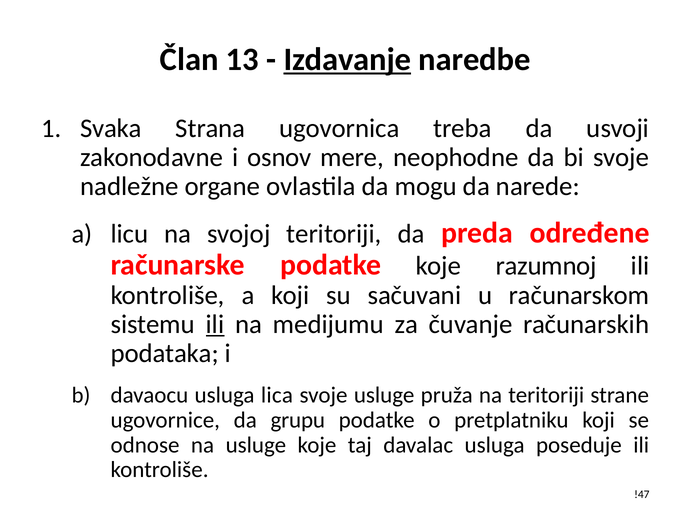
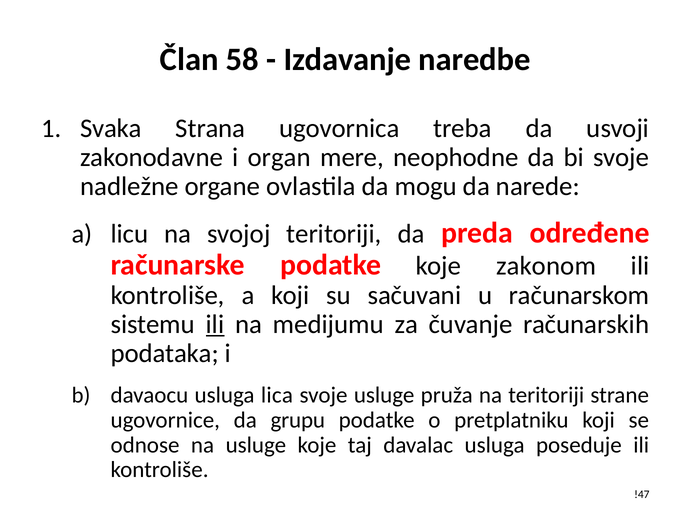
13: 13 -> 58 (242, 59)
Izdavanje underline: present -> none (347, 59)
osnov: osnov -> organ (279, 158)
razumnoj: razumnoj -> zakonom (546, 266)
